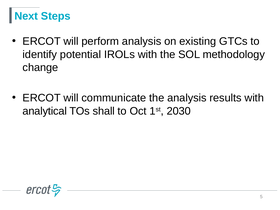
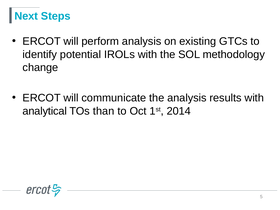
shall: shall -> than (104, 111)
2030: 2030 -> 2014 (179, 111)
